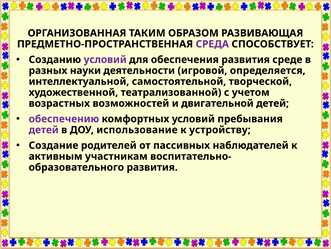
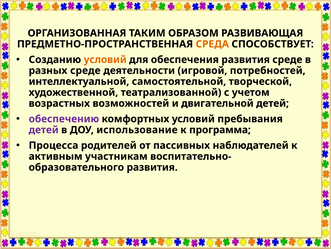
СРЕДА colour: purple -> orange (212, 44)
условий colour: purple -> orange (105, 59)
разных науки: науки -> среде (85, 70)
определяется: определяется -> потребностей (268, 70)
устройству: устройству -> программа (220, 130)
Создание: Создание -> Процесса (53, 145)
